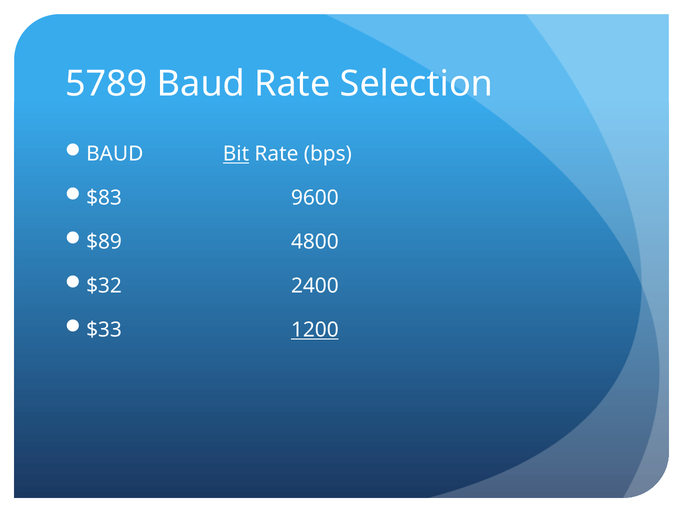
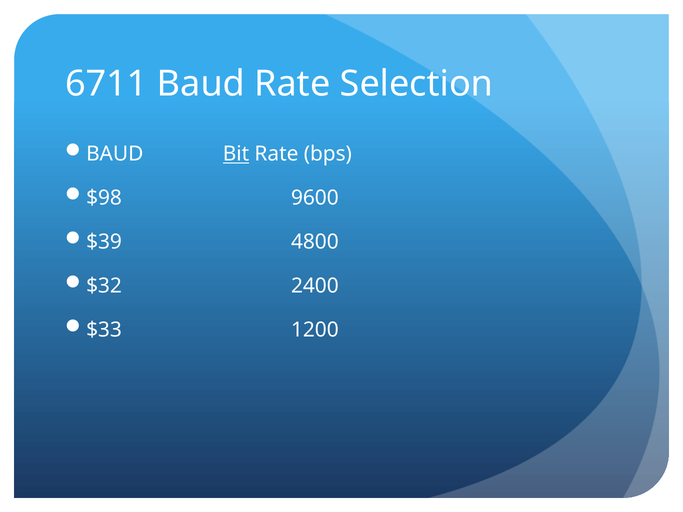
5789: 5789 -> 6711 (106, 84)
$83: $83 -> $98 (104, 198)
$89: $89 -> $39 (104, 242)
1200 underline: present -> none (315, 330)
